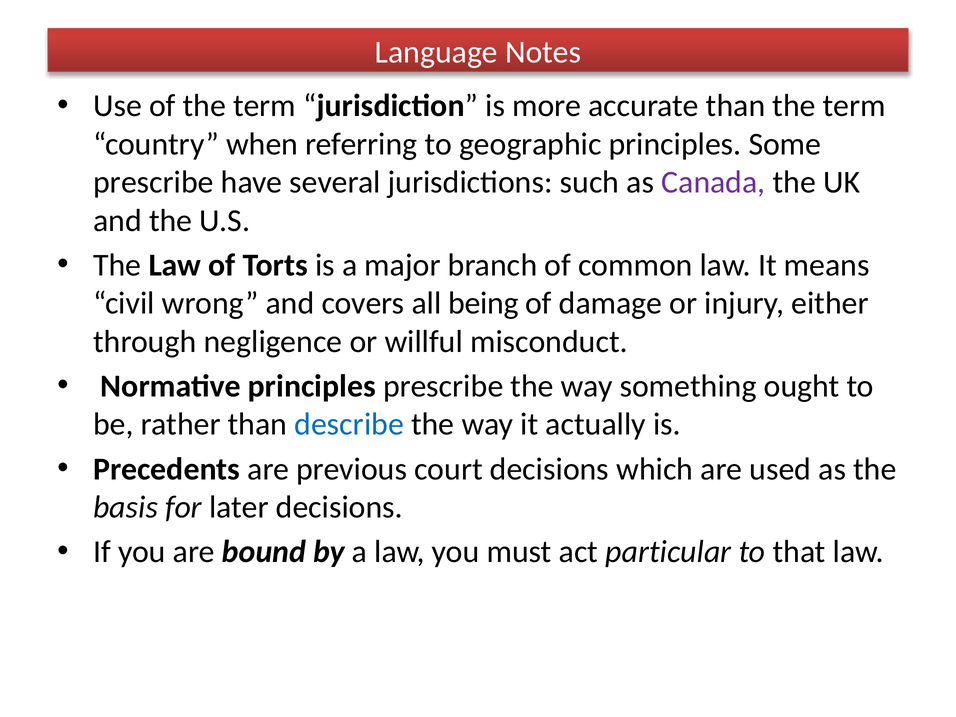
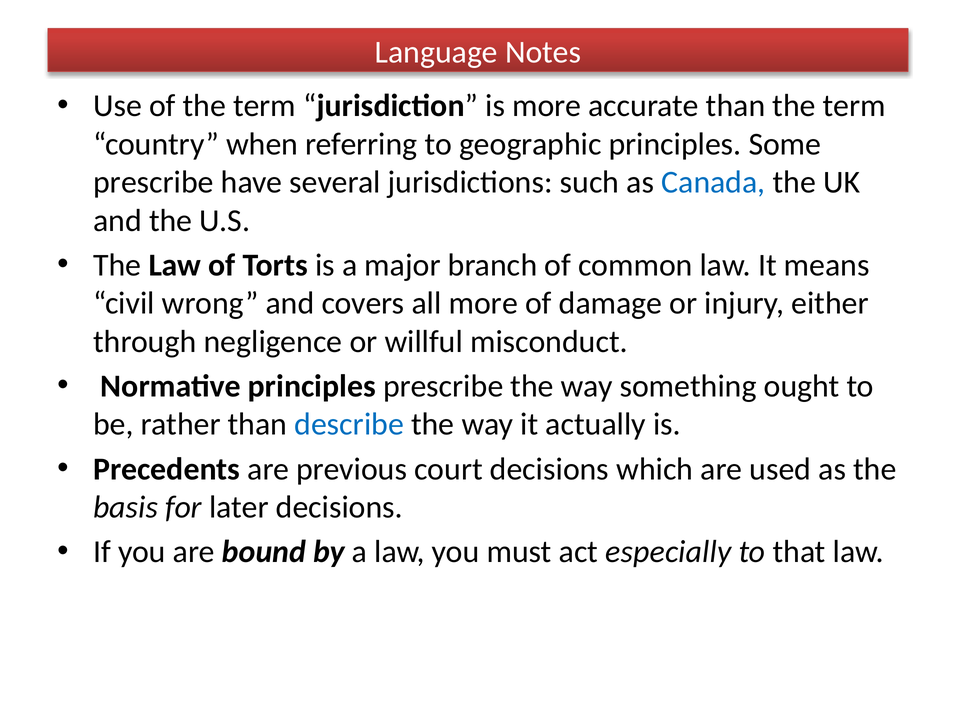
Canada colour: purple -> blue (713, 182)
all being: being -> more (483, 303)
particular: particular -> especially (668, 552)
